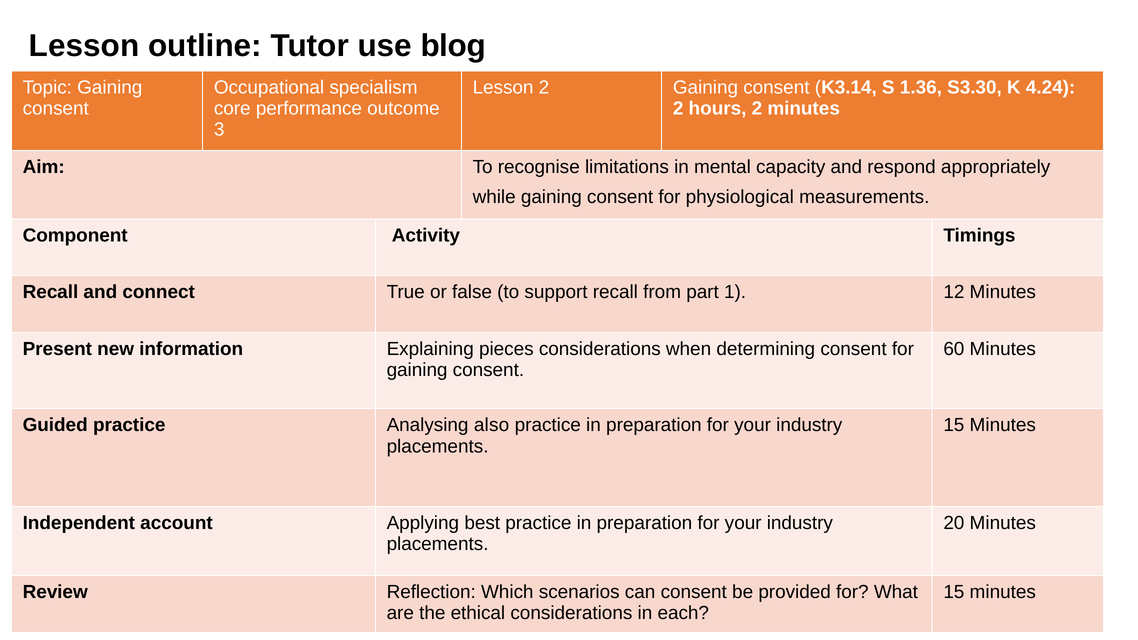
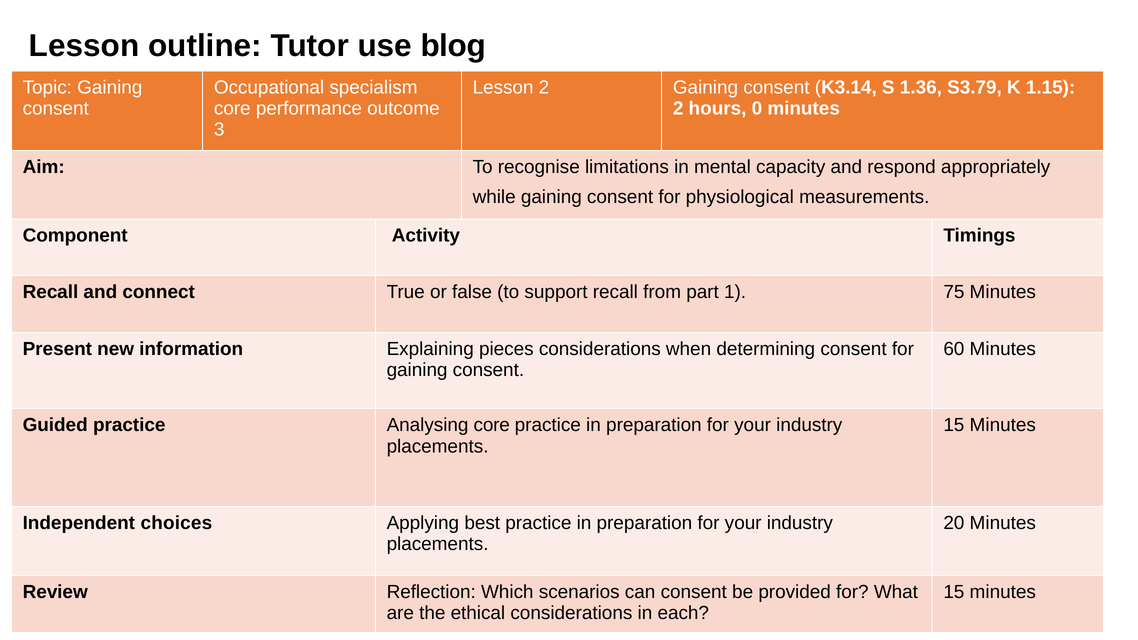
S3.30: S3.30 -> S3.79 (974, 88)
4.24: 4.24 -> 1.15 (1051, 88)
hours 2: 2 -> 0 (757, 109)
12: 12 -> 75 (954, 292)
Analysing also: also -> core (492, 425)
account: account -> choices (176, 523)
